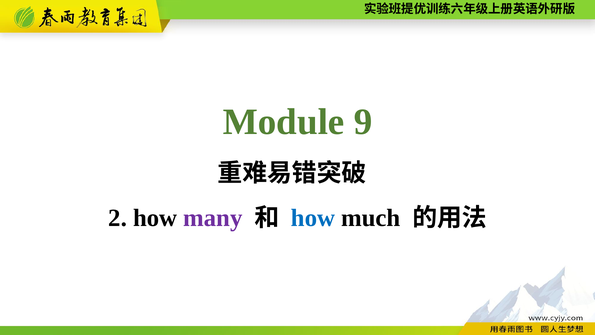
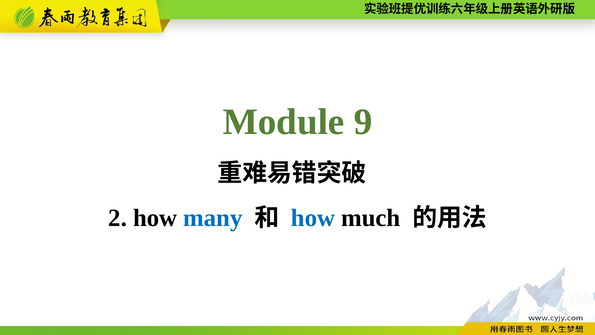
many colour: purple -> blue (213, 218)
